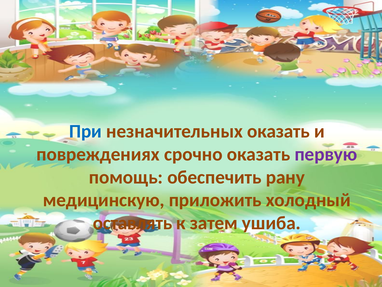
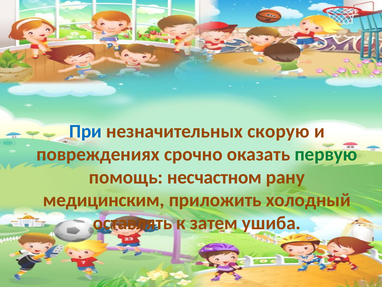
незначительных оказать: оказать -> скорую (278, 131)
первую colour: purple -> green (326, 154)
обеспечить: обеспечить -> несчастном (214, 177)
медицинскую: медицинскую -> медицинским (104, 200)
